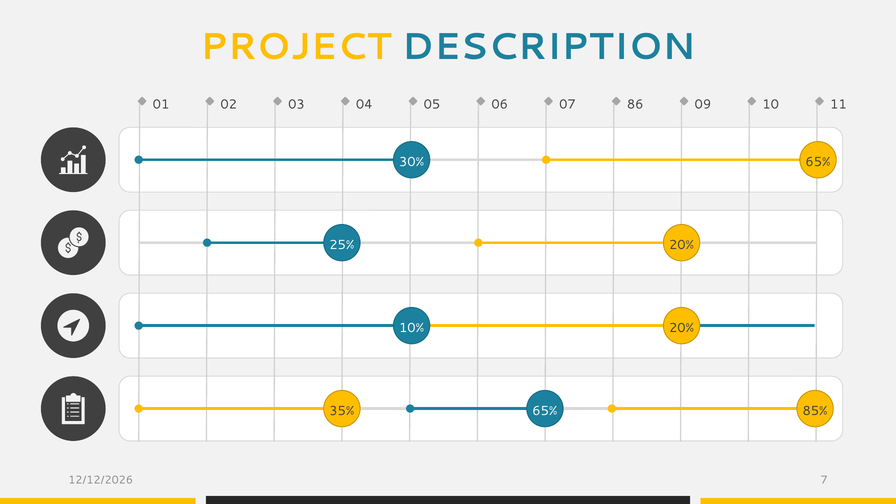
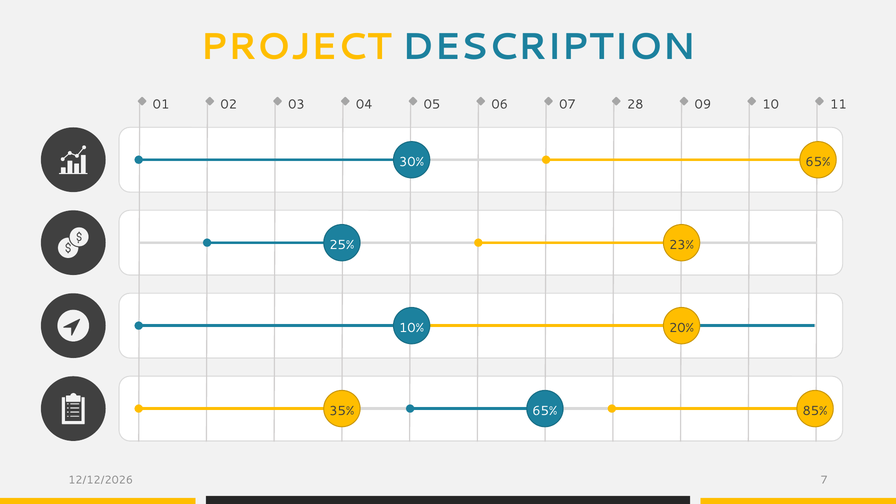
86: 86 -> 28 (635, 104)
25% 20%: 20% -> 23% (682, 245)
